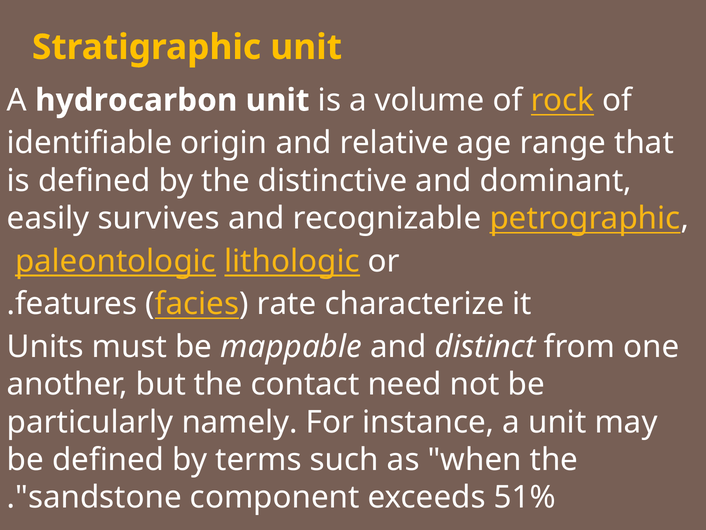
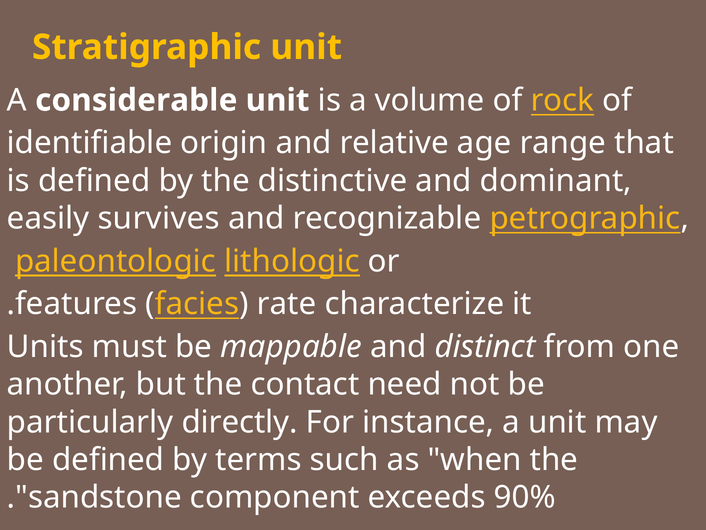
hydrocarbon: hydrocarbon -> considerable (136, 100)
namely: namely -> directly (240, 422)
51%: 51% -> 90% (525, 497)
